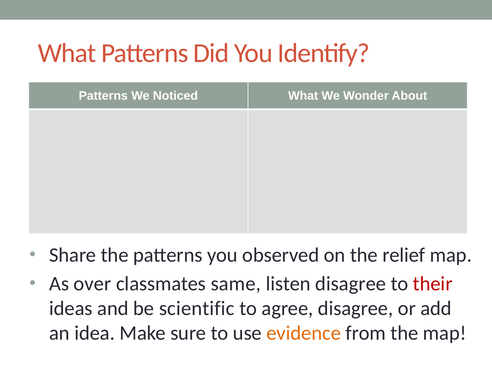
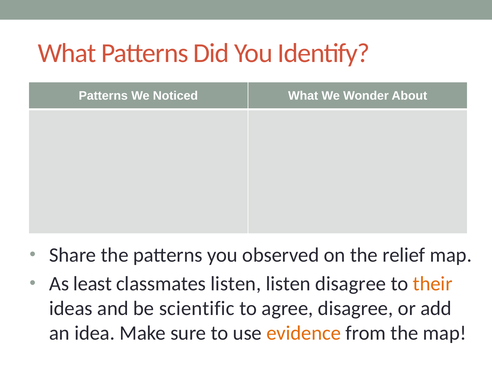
over: over -> least (93, 284)
classmates same: same -> listen (236, 284)
their colour: red -> orange (433, 284)
